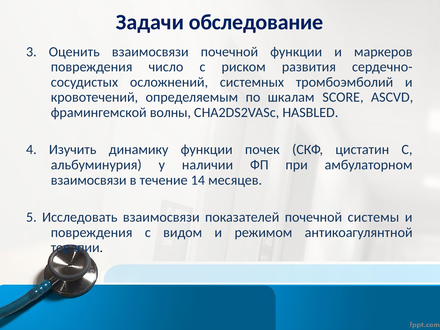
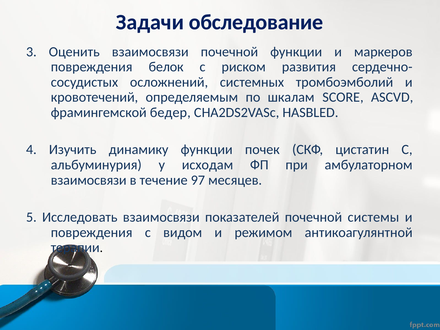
число: число -> белок (166, 67)
волны: волны -> бедер (170, 112)
наличии: наличии -> исходам (208, 165)
14: 14 -> 97 (198, 180)
